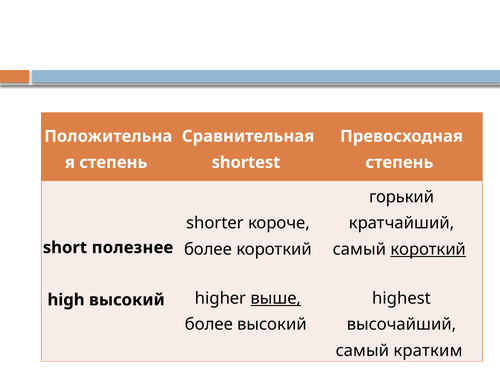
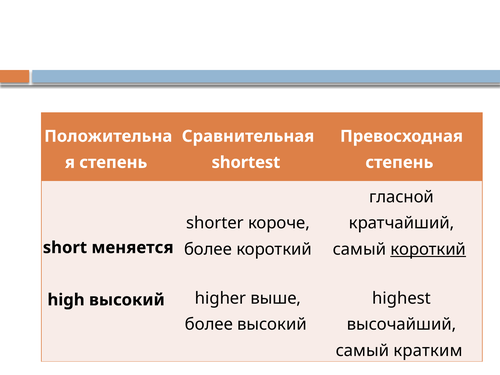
горький: горький -> гласной (402, 197)
полезнее: полезнее -> меняется (132, 248)
выше underline: present -> none (276, 298)
